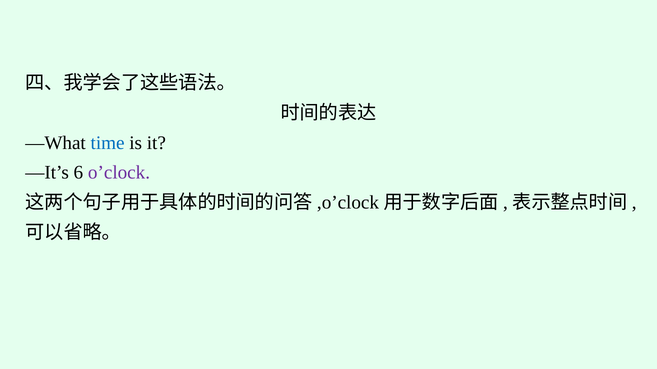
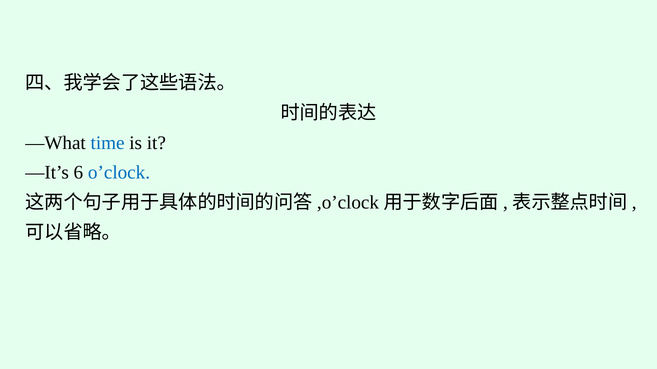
o’clock colour: purple -> blue (119, 173)
